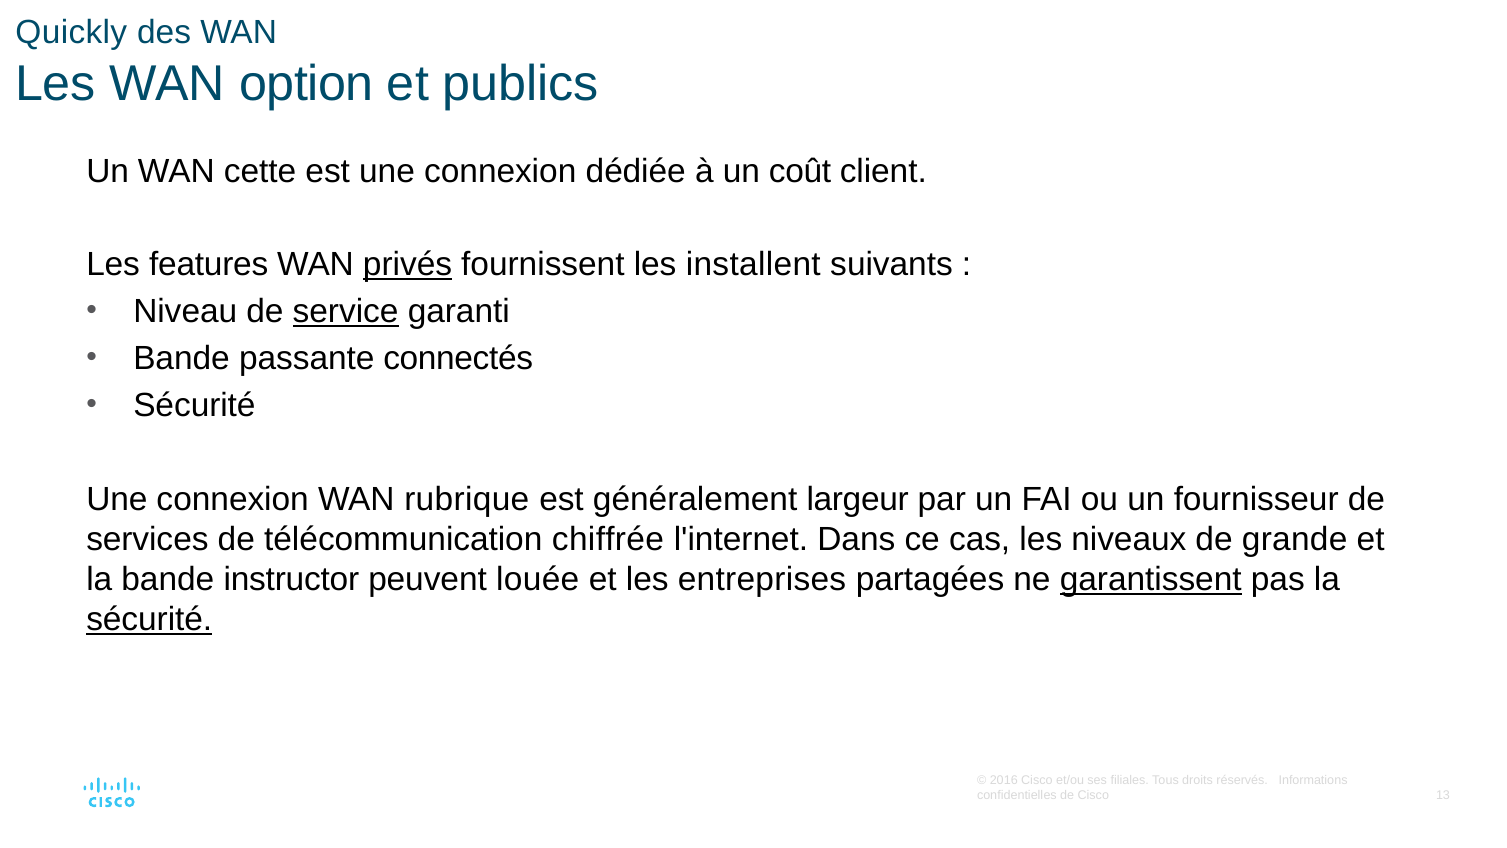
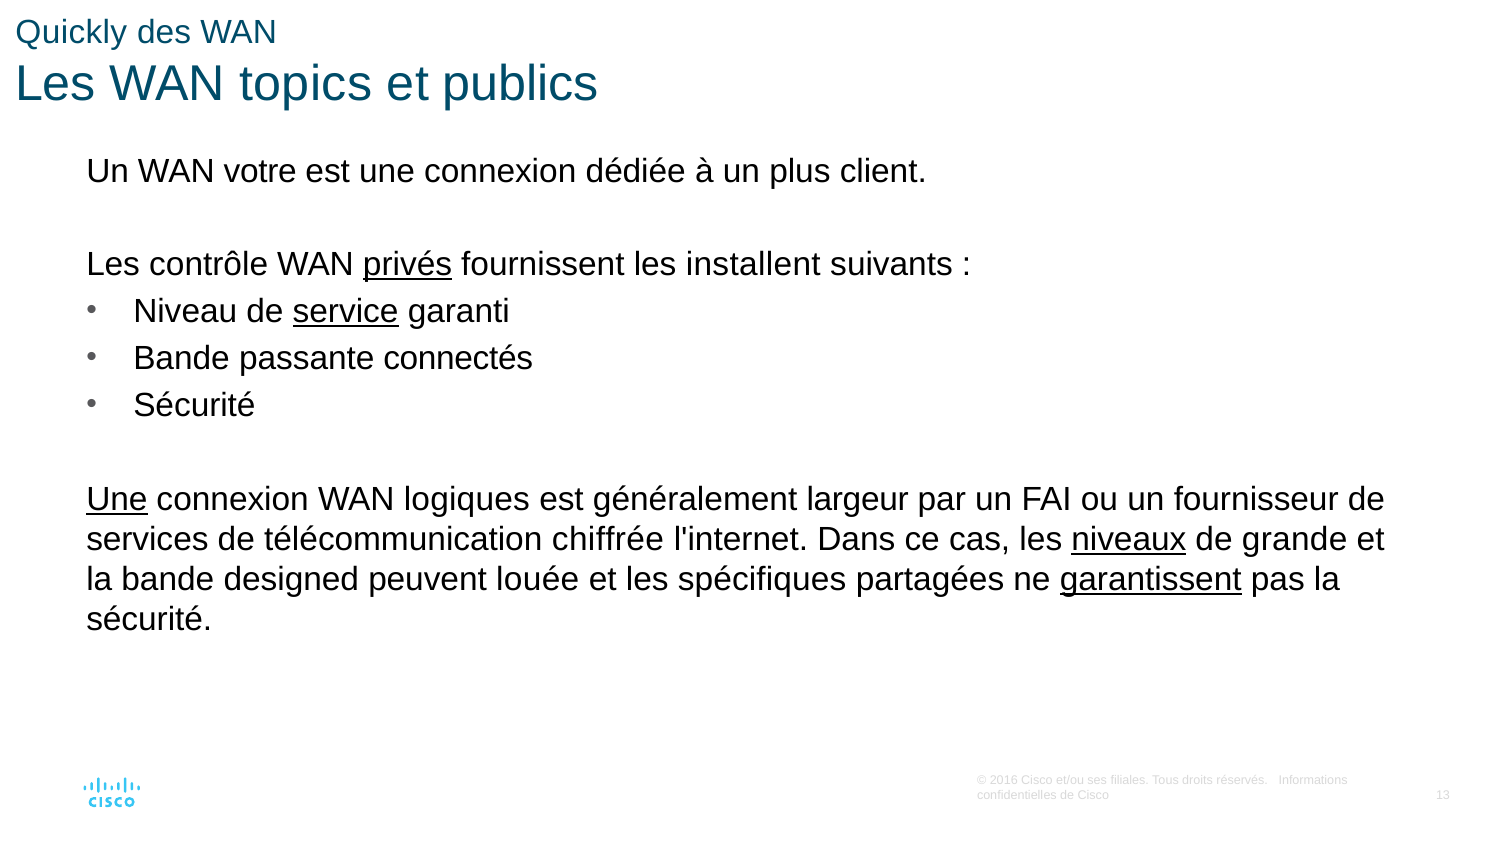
option: option -> topics (306, 84)
cette: cette -> votre (260, 171)
coût: coût -> plus (800, 171)
features: features -> contrôle (209, 265)
Une underline: none -> present (117, 499)
rubrique: rubrique -> logiques (467, 499)
niveaux underline: none -> present (1129, 539)
instructor: instructor -> designed (291, 579)
entreprises: entreprises -> spécifiques (762, 579)
sécurité underline: present -> none (149, 620)
